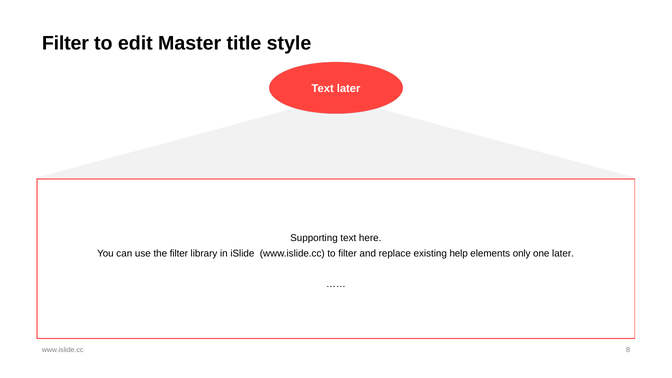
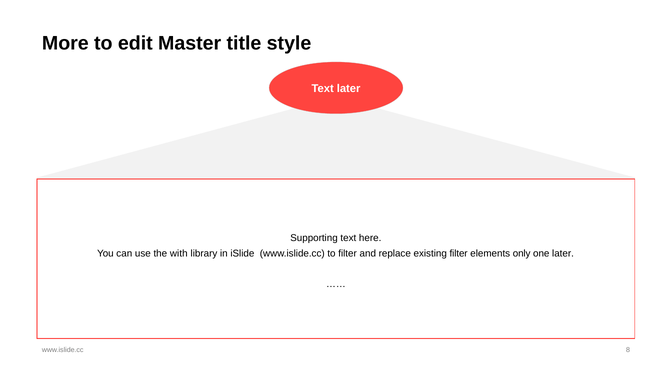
Filter: Filter -> More (65, 43)
the filter: filter -> with (179, 254)
existing help: help -> filter (459, 254)
